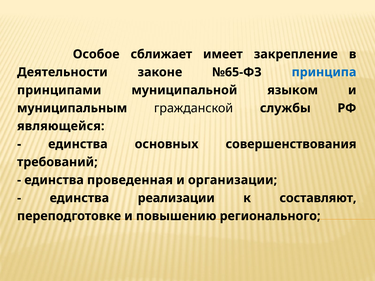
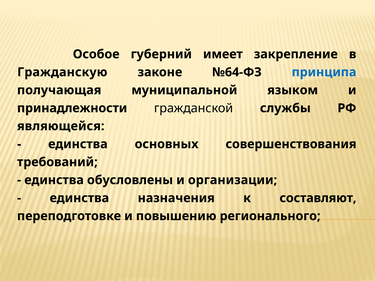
сближает: сближает -> губерний (161, 54)
Деятельности: Деятельности -> Гражданскую (62, 72)
№65-ФЗ: №65-ФЗ -> №64-ФЗ (237, 72)
принципами: принципами -> получающая (59, 90)
муниципальным: муниципальным -> принадлежности (72, 108)
проведенная: проведенная -> обусловлены (130, 180)
реализации: реализации -> назначения (176, 198)
